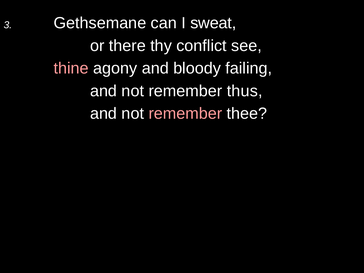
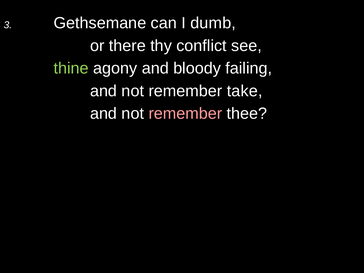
sweat: sweat -> dumb (213, 23)
thine colour: pink -> light green (71, 68)
thus: thus -> take (245, 91)
